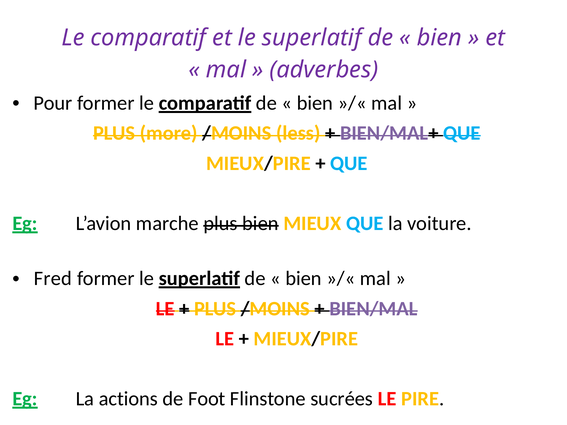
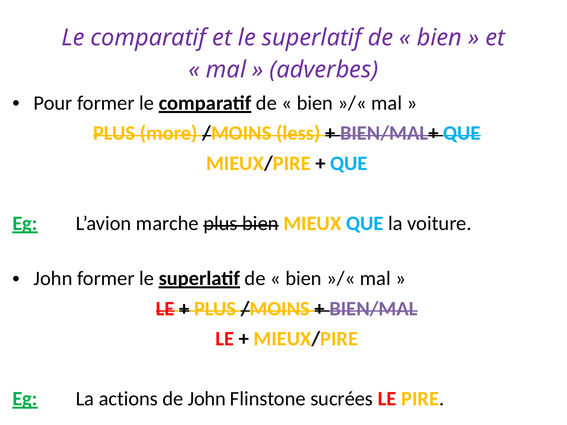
Fred: Fred -> John (53, 279)
de Foot: Foot -> John (207, 399)
